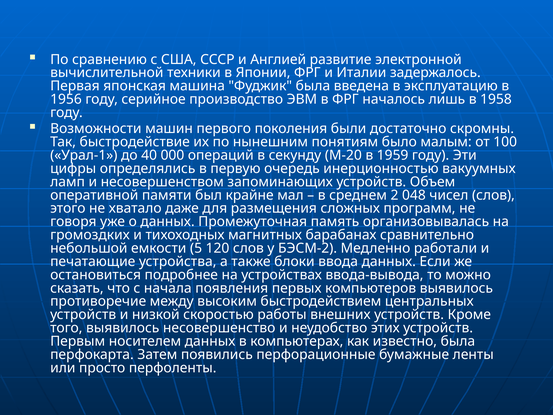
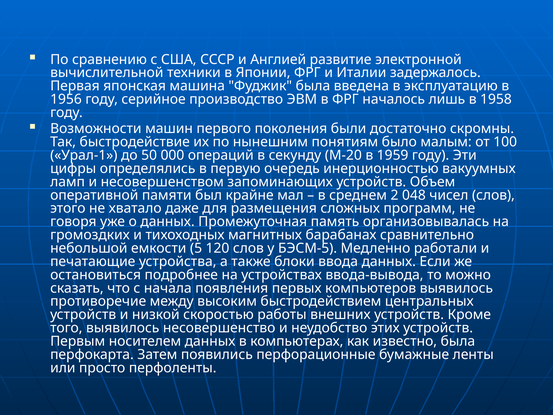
40: 40 -> 50 (149, 155)
БЭСМ-2: БЭСМ-2 -> БЭСМ-5 (308, 248)
